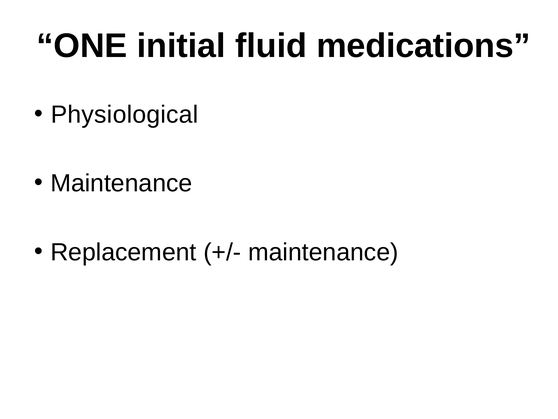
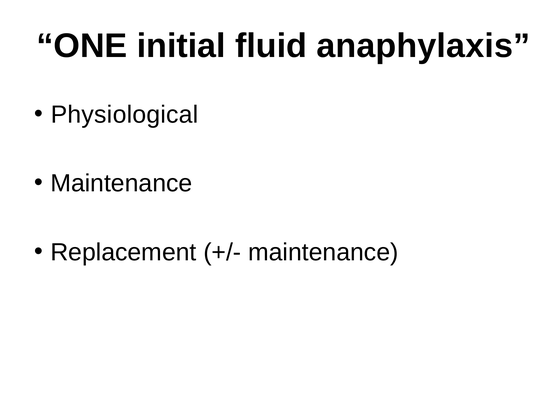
medications: medications -> anaphylaxis (423, 46)
